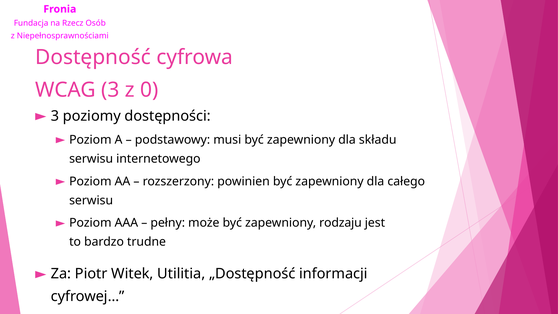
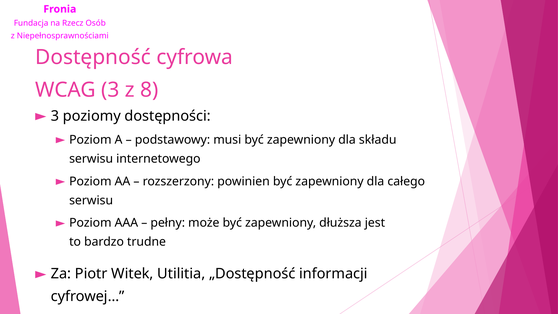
0: 0 -> 8 (149, 90)
rodzaju: rodzaju -> dłuższa (340, 223)
